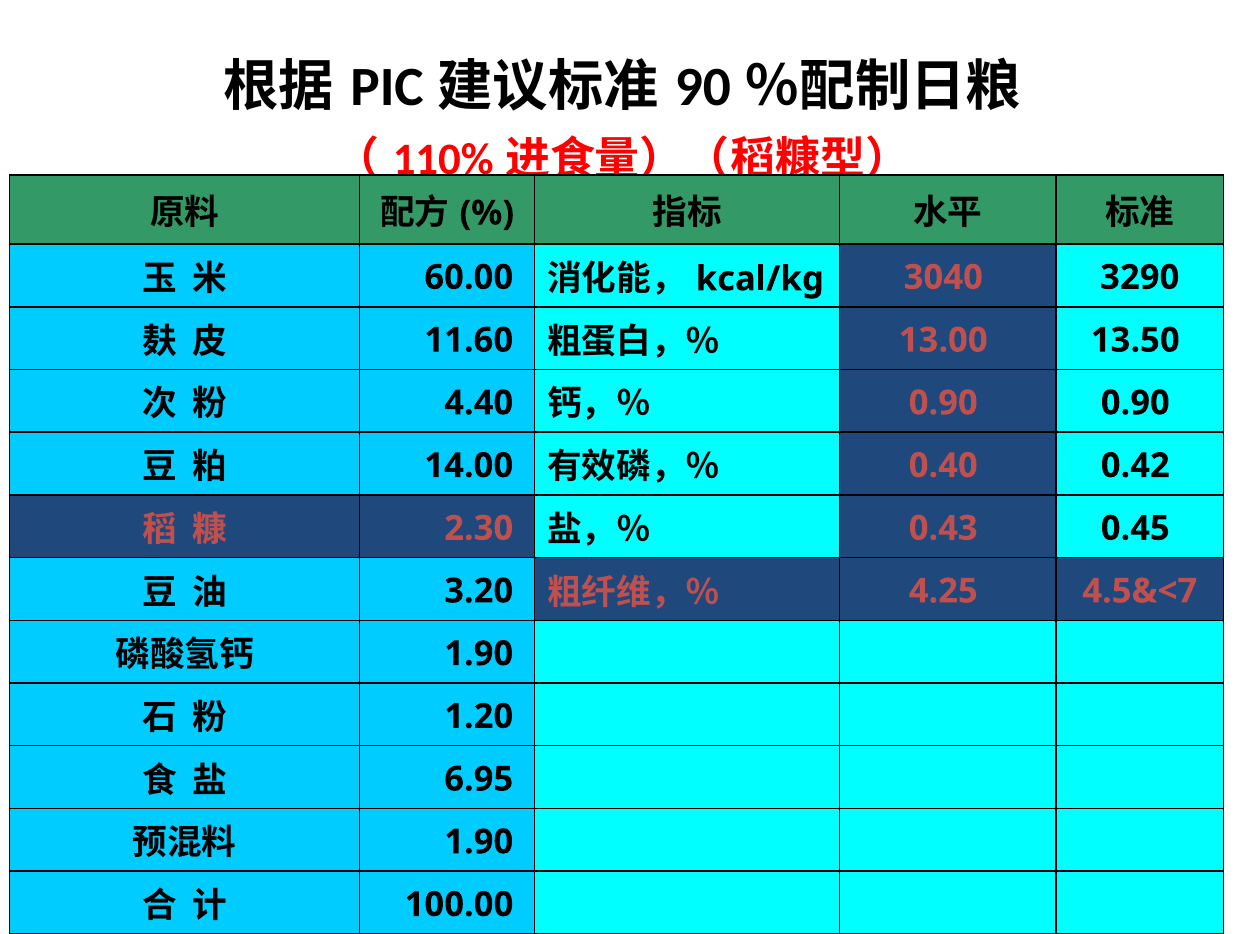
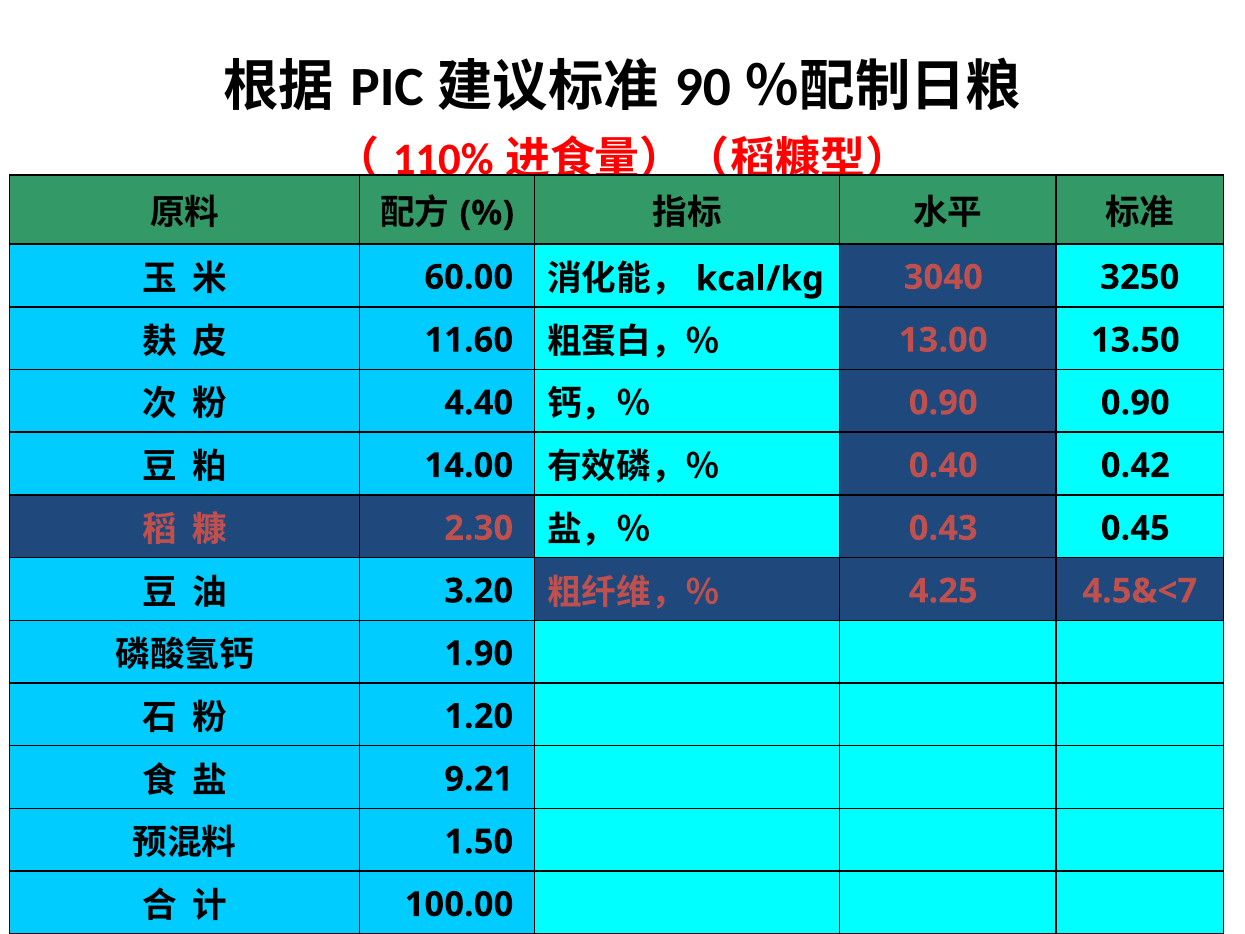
3290: 3290 -> 3250 (1140, 277)
6.95: 6.95 -> 9.21 (479, 779)
1.90: 1.90 -> 1.50 (479, 842)
